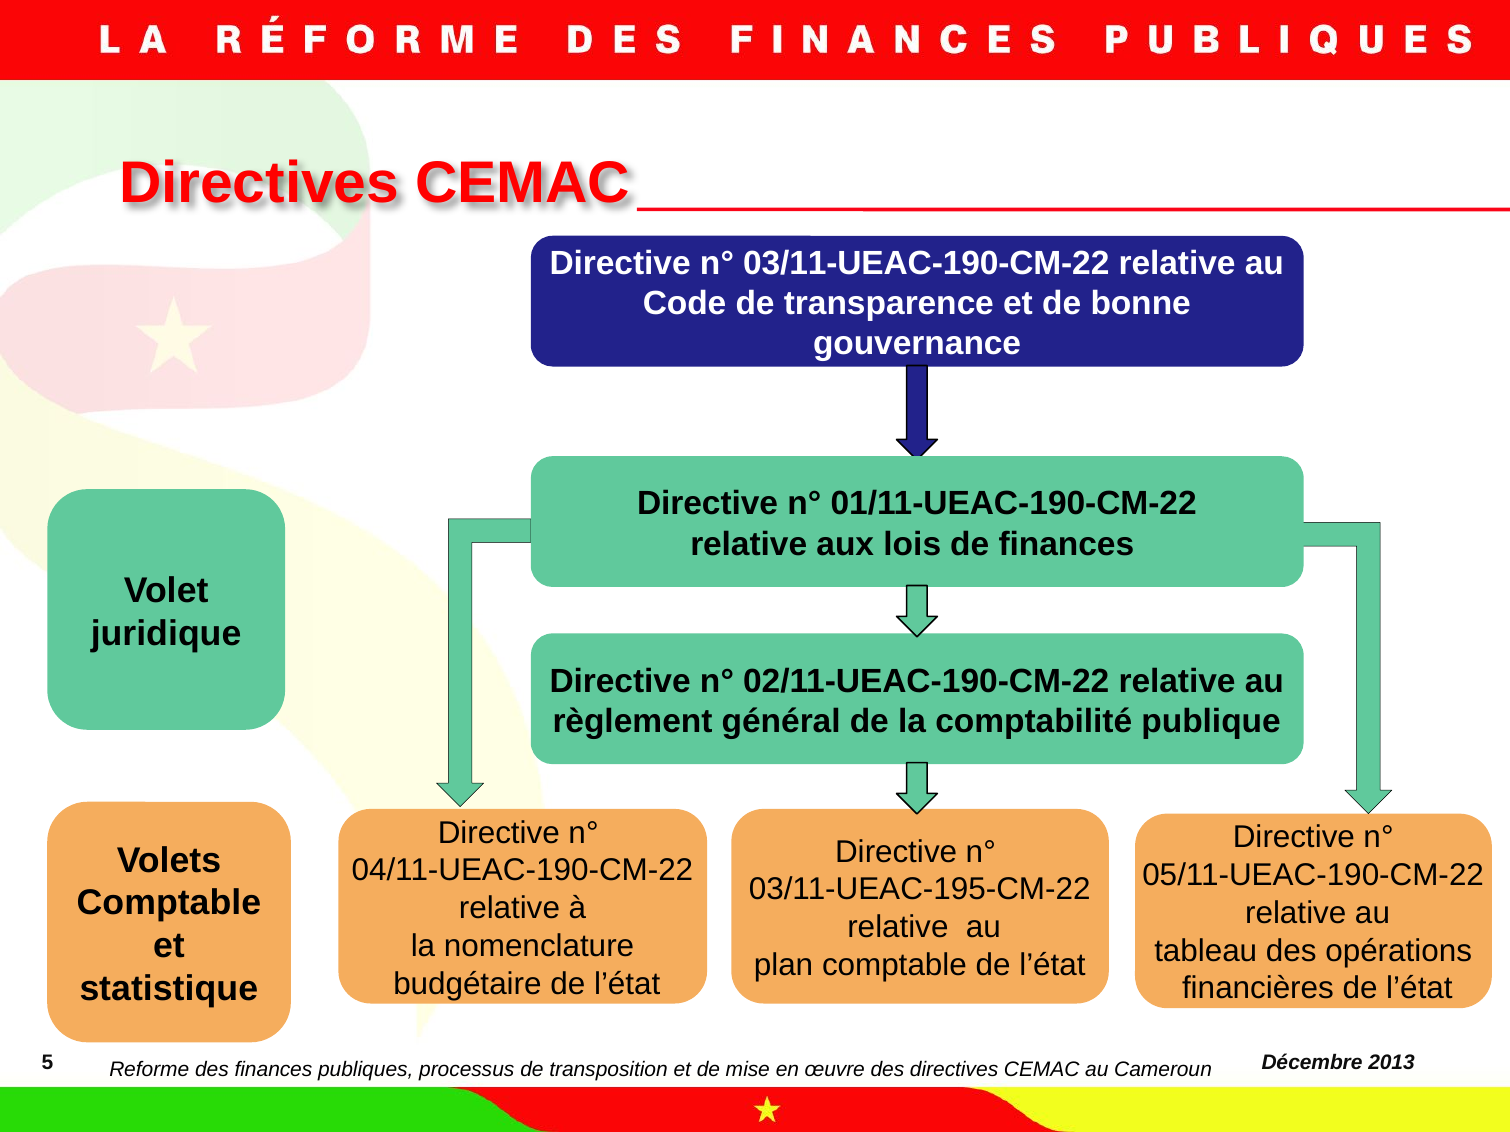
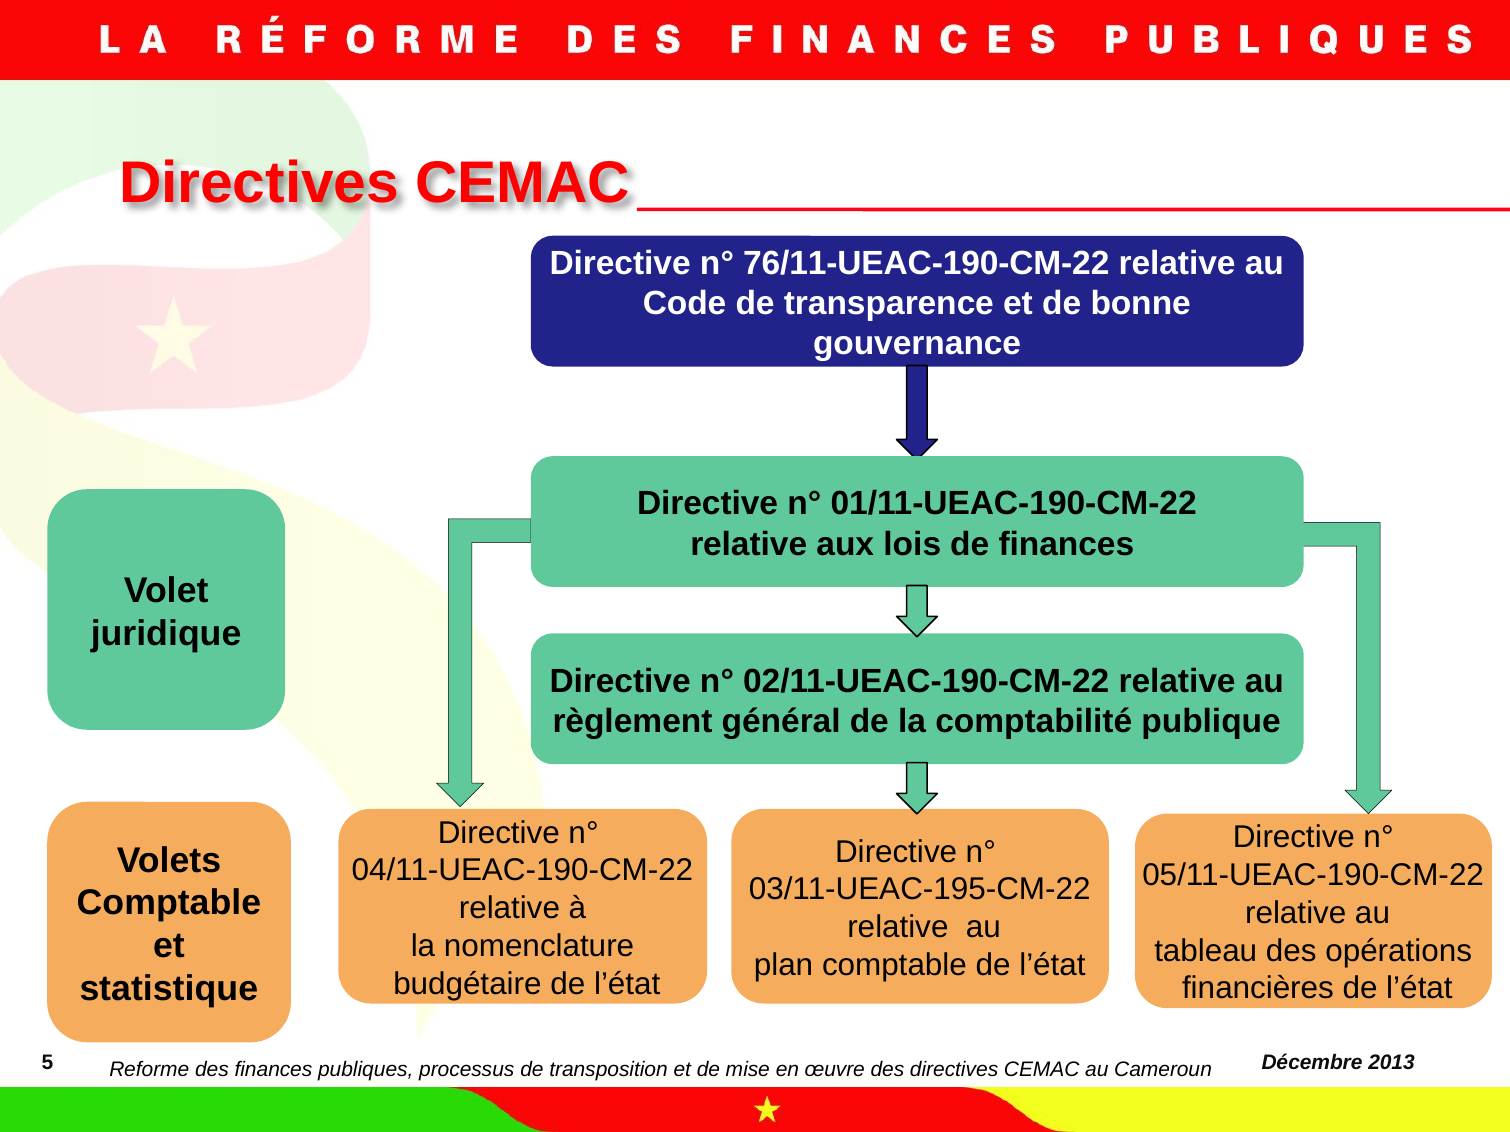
03/11-UEAC-190-CM-22: 03/11-UEAC-190-CM-22 -> 76/11-UEAC-190-CM-22 (926, 263)
